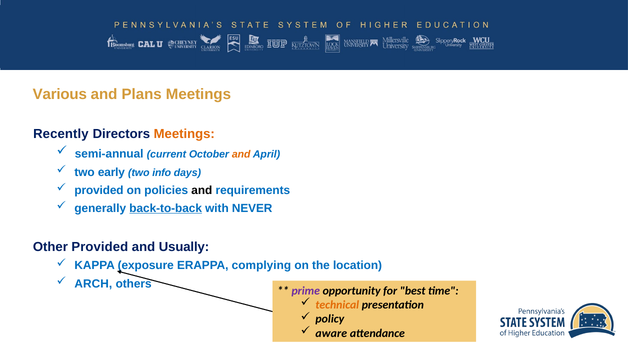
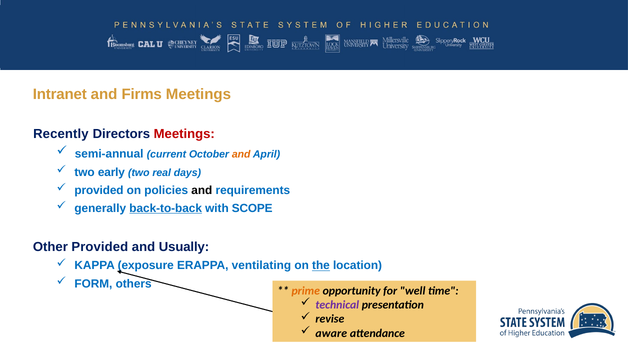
Various: Various -> Intranet (60, 94)
Plans: Plans -> Firms (142, 94)
Meetings colour: orange -> red (184, 134)
info: info -> real (162, 173)
NEVER: NEVER -> SCOPE (252, 208)
complying: complying -> ventilating (261, 266)
the underline: none -> present (321, 266)
ARCH: ARCH -> FORM (93, 284)
prime colour: purple -> orange (306, 291)
best: best -> well (413, 291)
technical colour: orange -> purple (337, 305)
policy: policy -> revise (330, 319)
